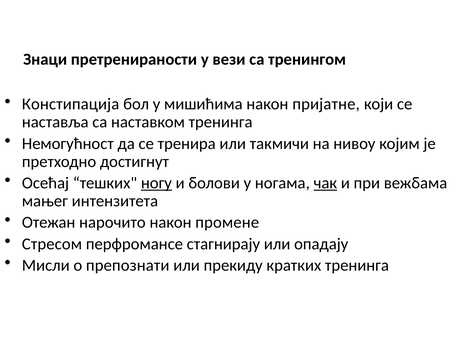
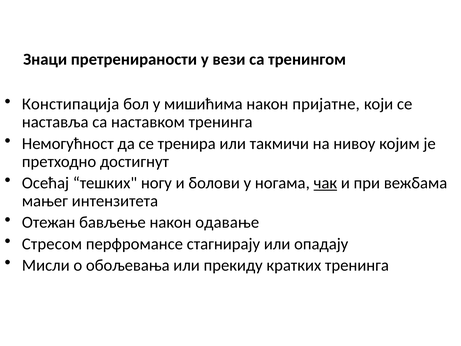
ногу underline: present -> none (156, 183)
нарочито: нарочито -> бављење (112, 222)
промене: промене -> одавање (227, 222)
препознати: препознати -> обољевања (128, 265)
